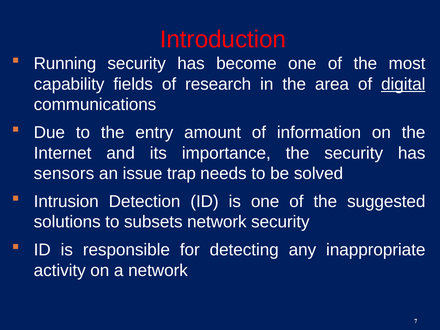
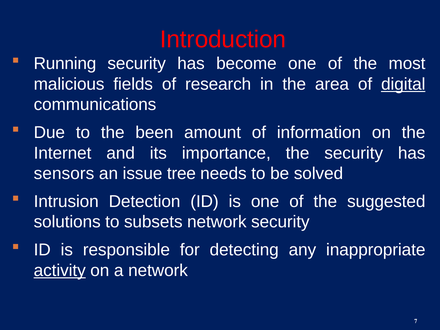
capability: capability -> malicious (69, 84)
entry: entry -> been (154, 133)
trap: trap -> tree (181, 174)
activity underline: none -> present (60, 270)
